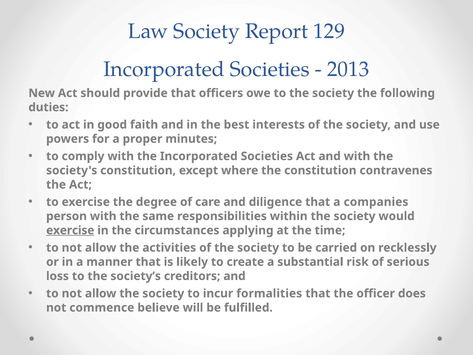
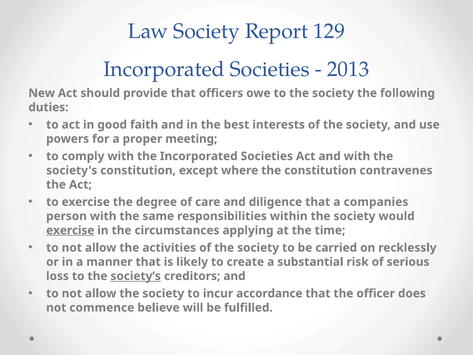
minutes: minutes -> meeting (191, 139)
society’s underline: none -> present (136, 276)
formalities: formalities -> accordance (269, 293)
